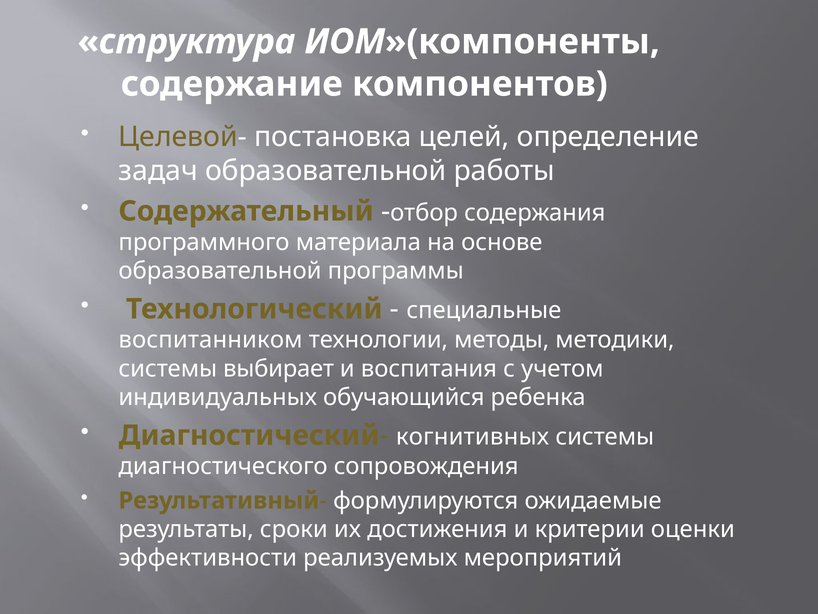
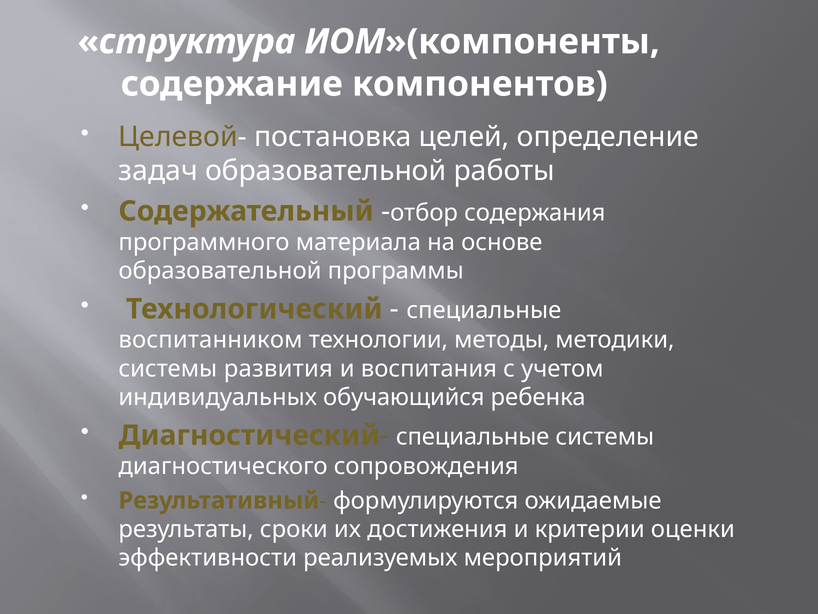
выбирает: выбирает -> развития (278, 368)
когнитивных: когнитивных -> специальные (473, 437)
